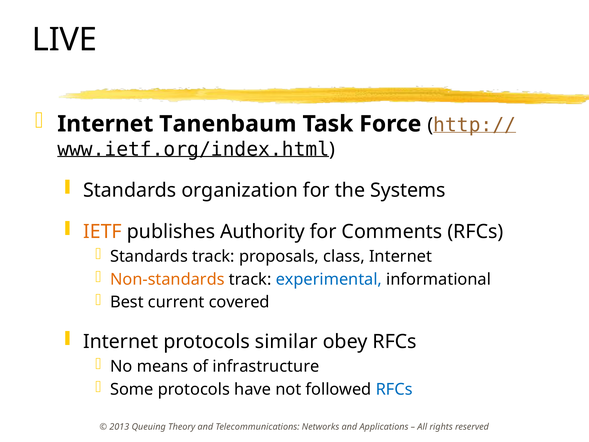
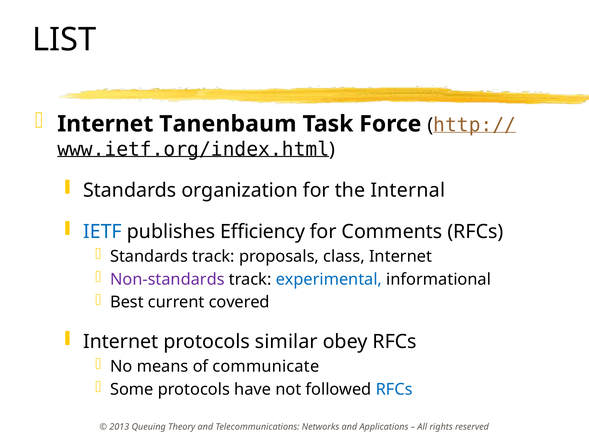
LIVE: LIVE -> LIST (64, 40)
Systems: Systems -> Internal (408, 190)
IETF colour: orange -> blue (102, 232)
Authority: Authority -> Efficiency (263, 232)
Non-standards colour: orange -> purple (167, 279)
infrastructure: infrastructure -> communicate (266, 366)
